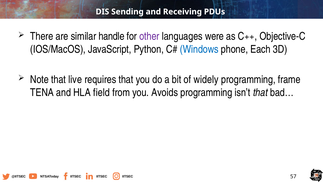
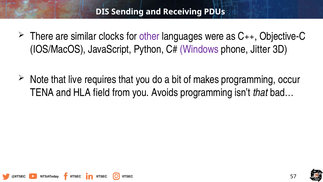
handle: handle -> clocks (111, 36)
Windows colour: blue -> purple (199, 49)
Each: Each -> Jitter (260, 49)
widely: widely -> makes (206, 79)
frame: frame -> occur (289, 79)
